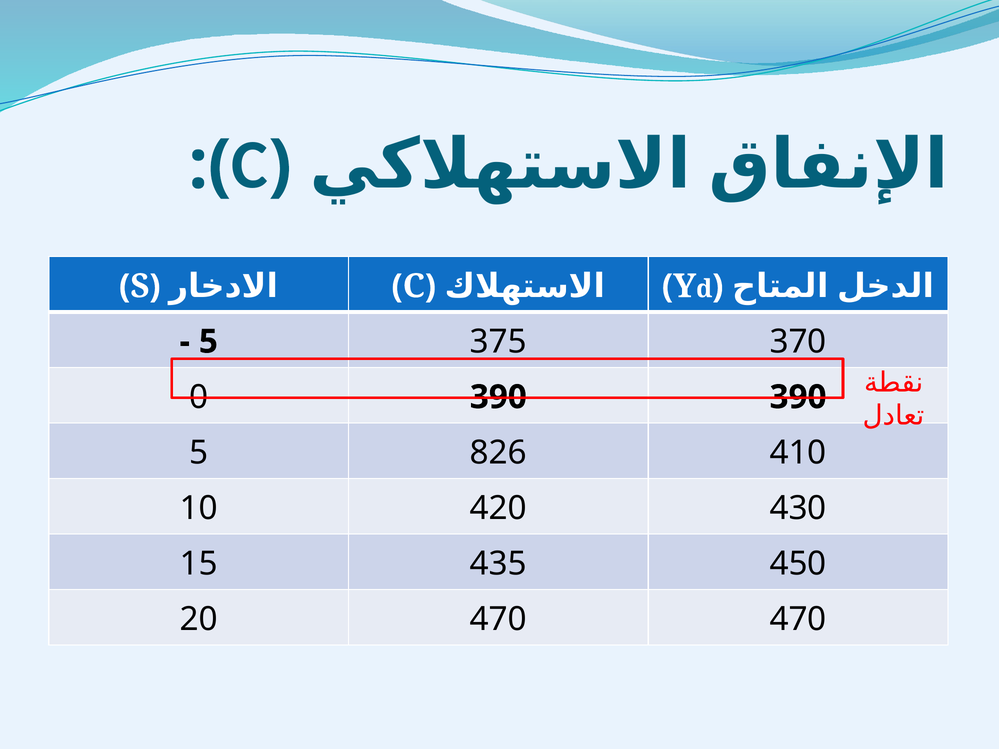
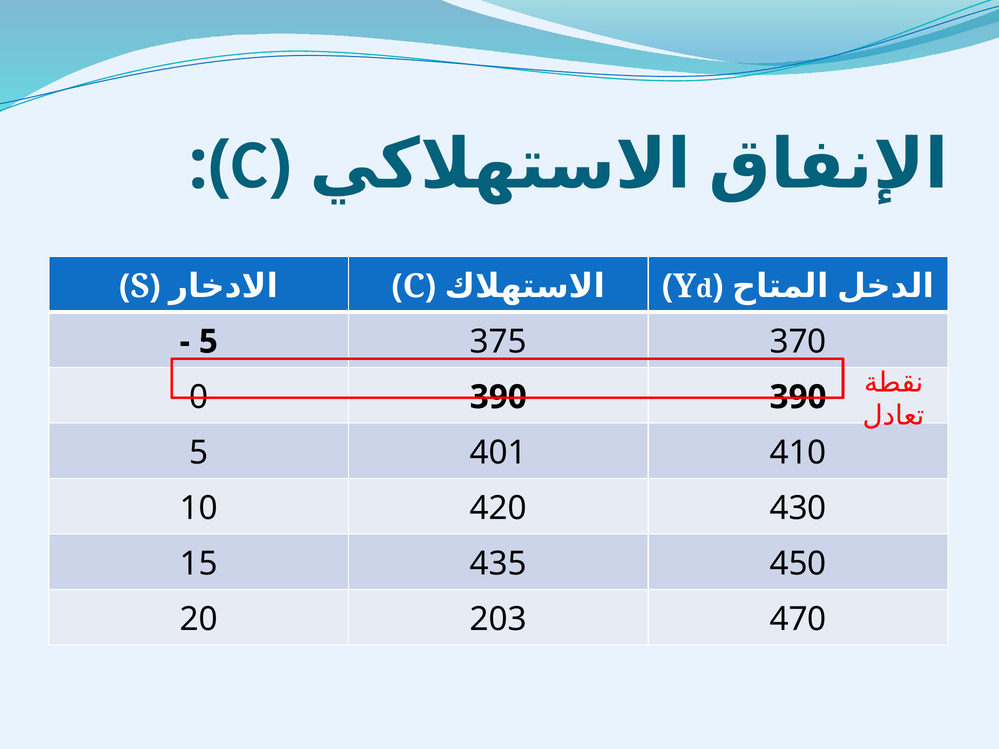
826: 826 -> 401 (498, 453)
20 470: 470 -> 203 (498, 619)
